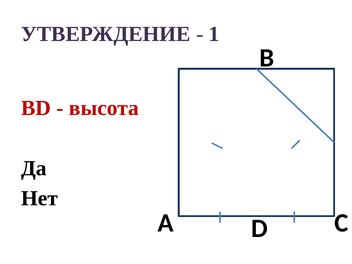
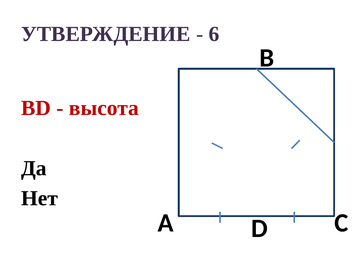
1: 1 -> 6 (214, 34)
